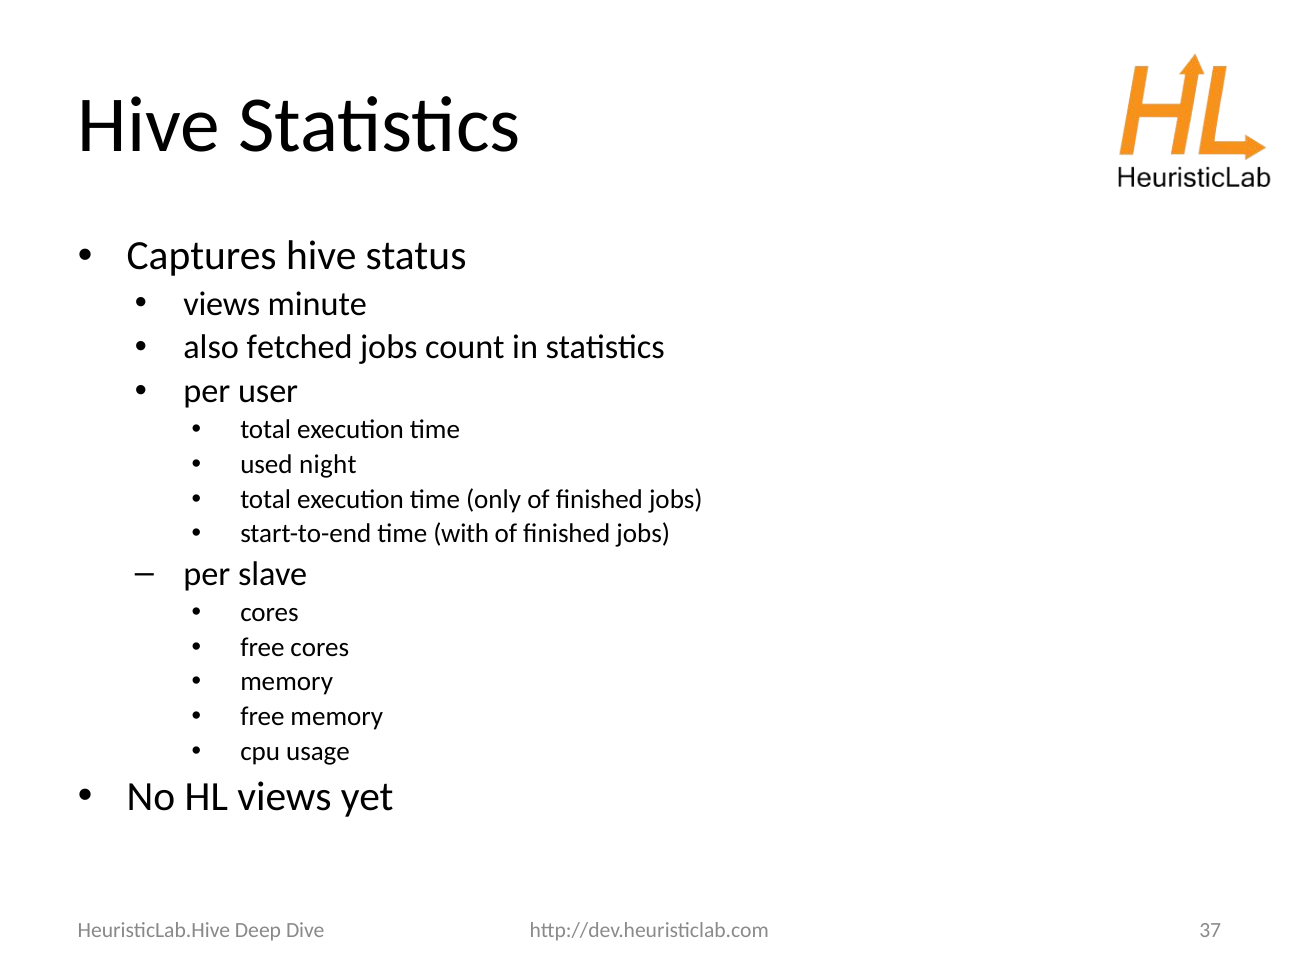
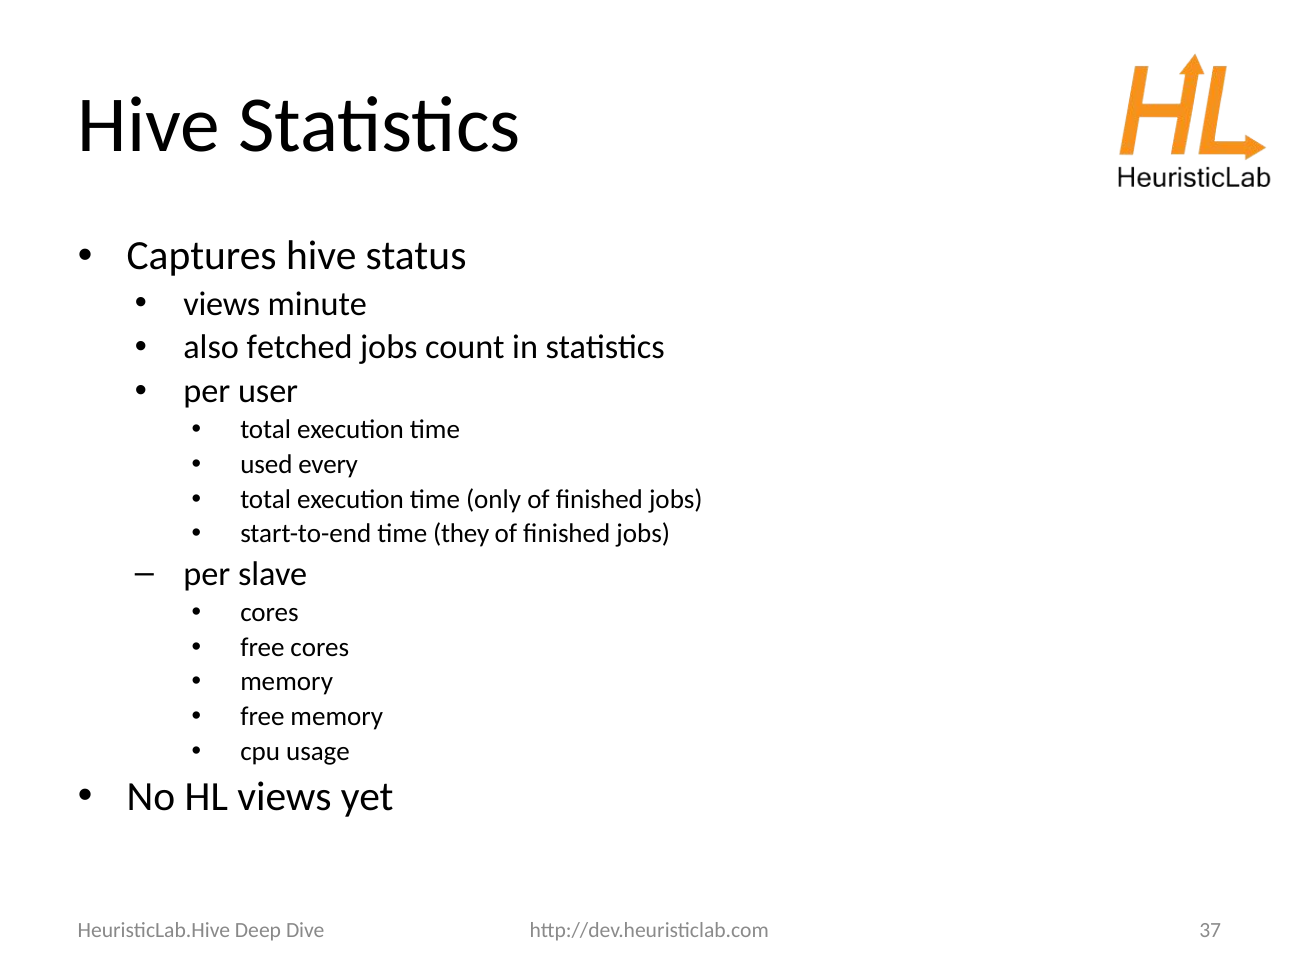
night: night -> every (328, 465)
with: with -> they (461, 534)
